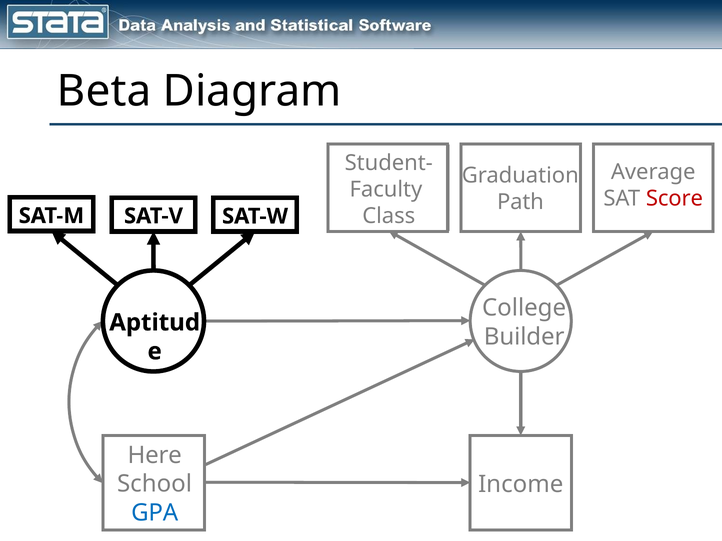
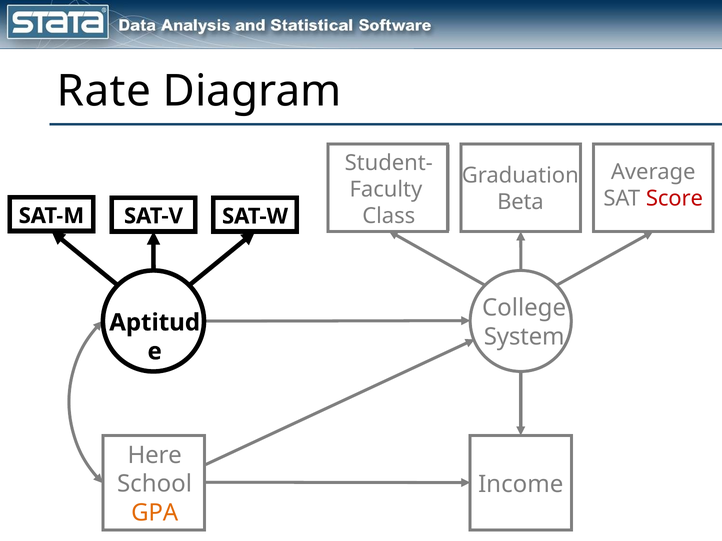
Beta: Beta -> Rate (104, 92)
Path: Path -> Beta (520, 202)
Builder: Builder -> System (524, 337)
GPA colour: blue -> orange (155, 513)
